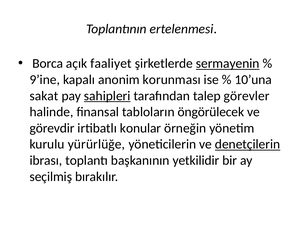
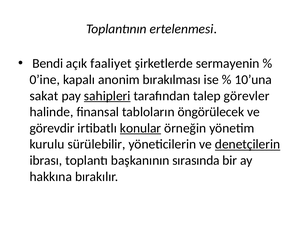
Borca: Borca -> Bendi (48, 64)
sermayenin underline: present -> none (228, 64)
9’ine: 9’ine -> 0’ine (45, 80)
korunması: korunması -> bırakılması (172, 80)
konular underline: none -> present (141, 128)
yürürlüğe: yürürlüğe -> sürülebilir (97, 144)
yetkilidir: yetkilidir -> sırasında (196, 161)
seçilmiş: seçilmiş -> hakkına (51, 177)
